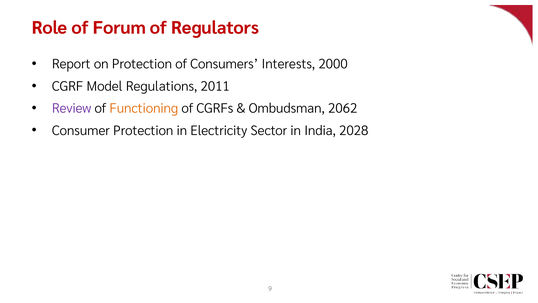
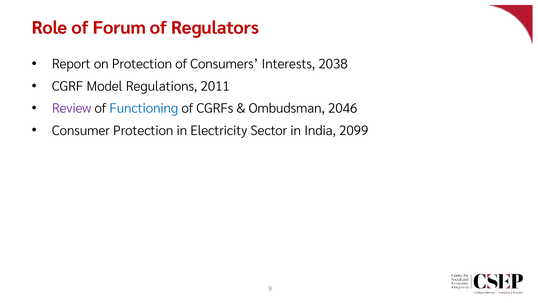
2000: 2000 -> 2038 (333, 64)
Functioning colour: orange -> blue (144, 108)
2062: 2062 -> 2046 (343, 108)
2028: 2028 -> 2099 (354, 130)
